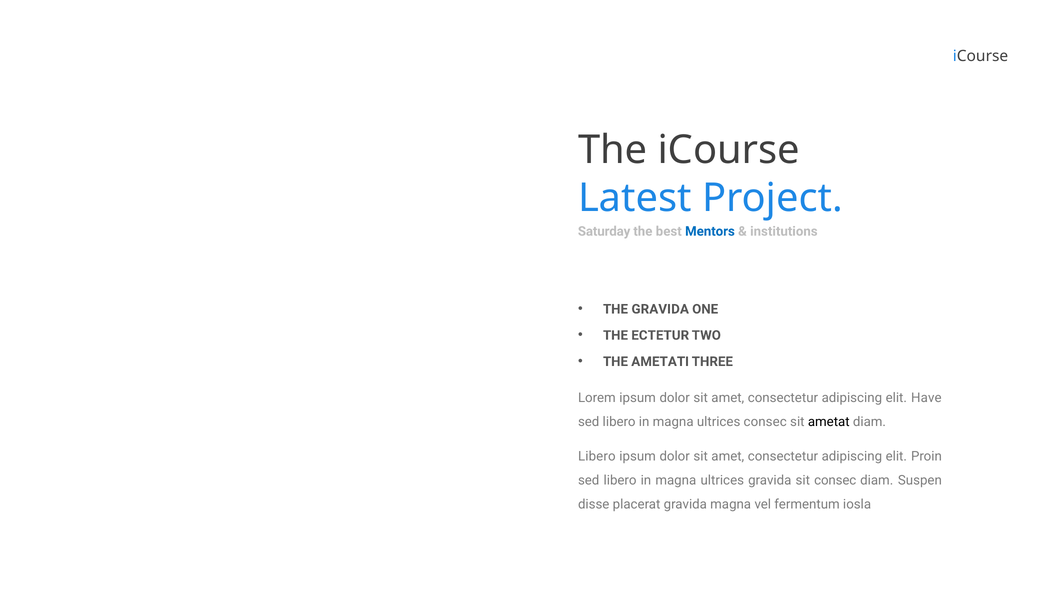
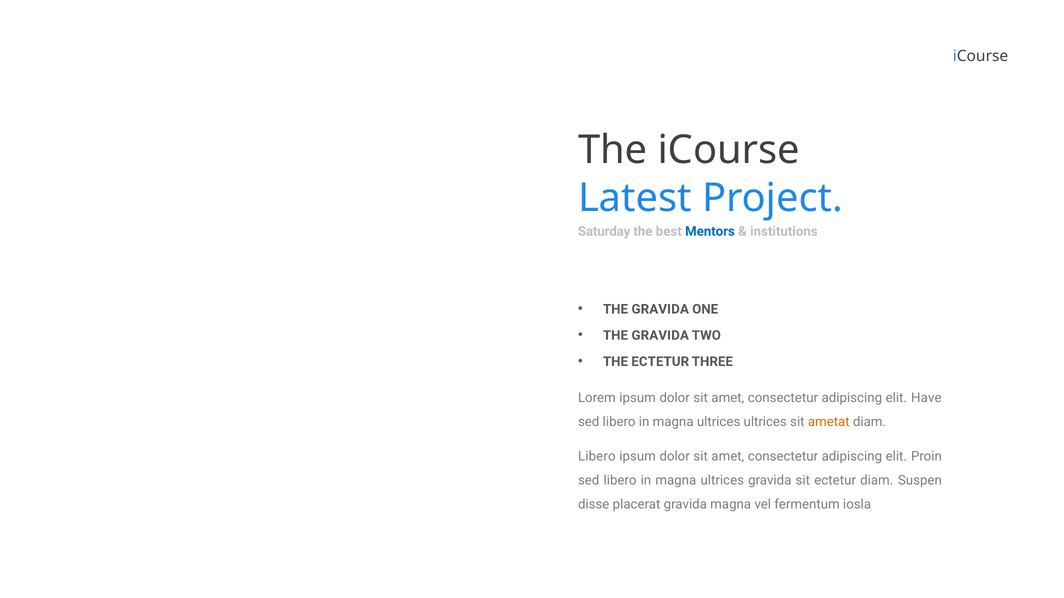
ECTETUR: ECTETUR -> GRAVIDA (660, 336)
THE AMETATI: AMETATI -> ECTETUR (660, 362)
ultrices consec: consec -> ultrices (765, 422)
ametat colour: black -> orange (829, 422)
sit consec: consec -> ectetur (835, 481)
